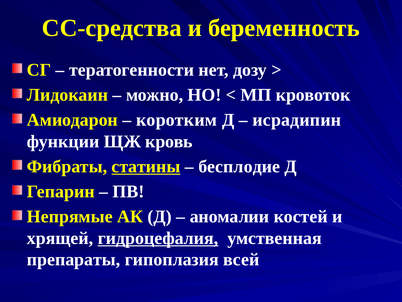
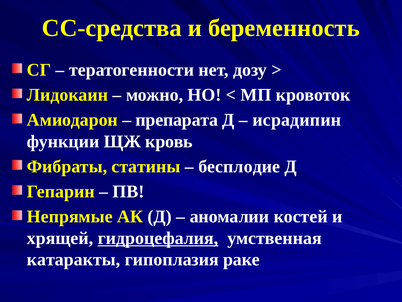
коротким: коротким -> препарата (177, 120)
статины underline: present -> none (146, 166)
препараты: препараты -> катаракты (74, 259)
всей: всей -> раке (241, 259)
